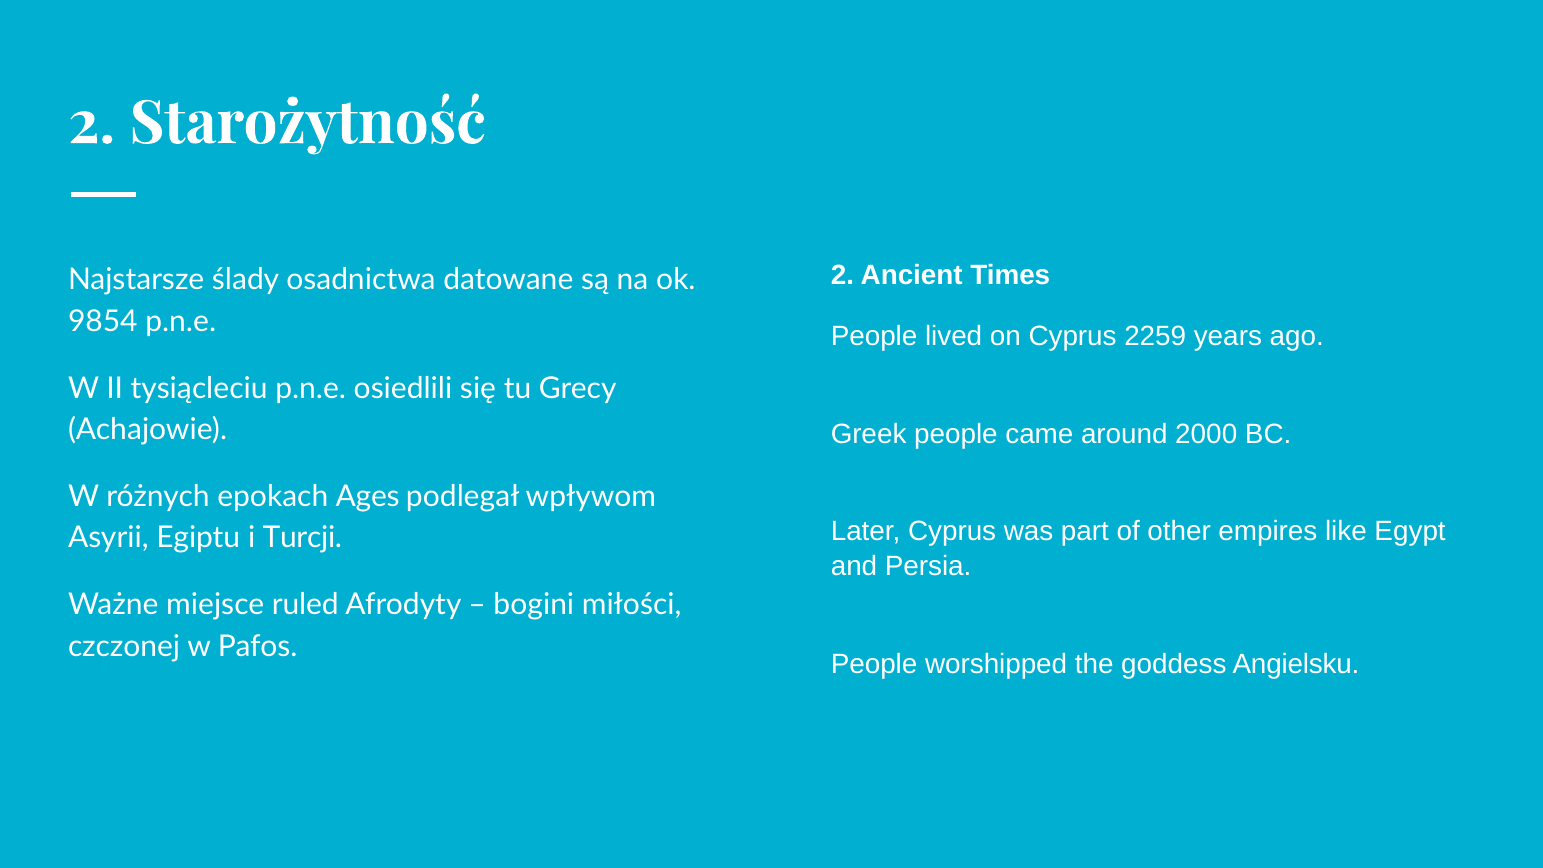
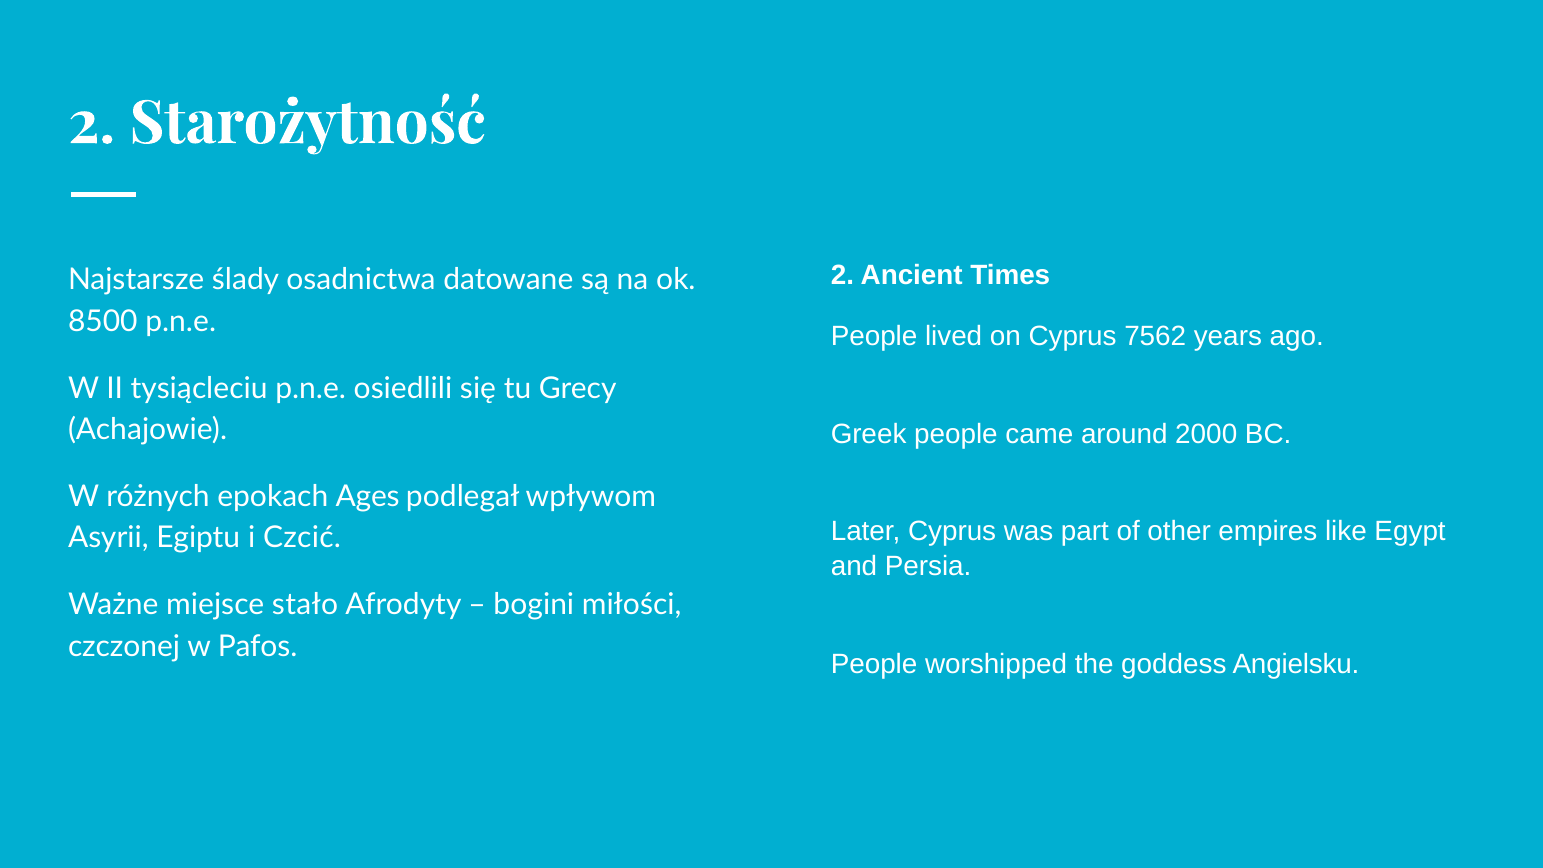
9854: 9854 -> 8500 (103, 321)
2259: 2259 -> 7562 (1155, 337)
Turcji: Turcji -> Czcić (302, 538)
ruled: ruled -> stało (305, 605)
